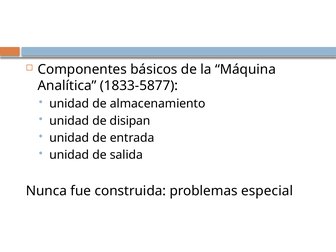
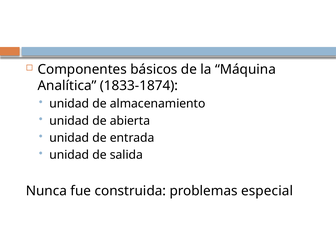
1833-5877: 1833-5877 -> 1833-1874 (139, 86)
disipan: disipan -> abierta (130, 121)
